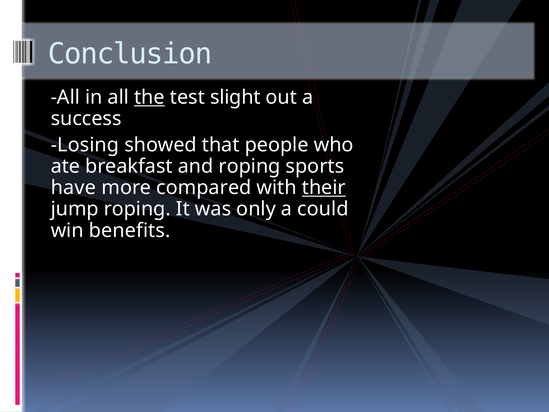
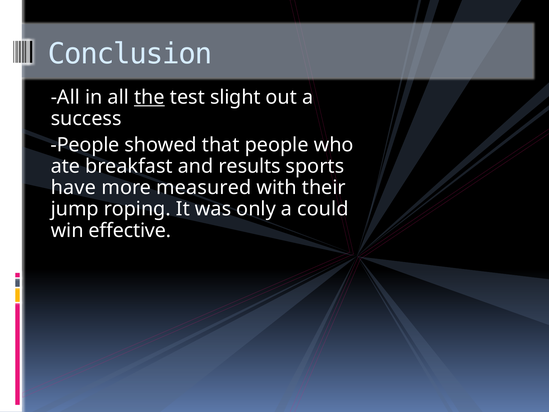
Losing: Losing -> People (85, 145)
and roping: roping -> results (250, 166)
compared: compared -> measured (204, 188)
their underline: present -> none (324, 188)
benefits: benefits -> effective (130, 230)
